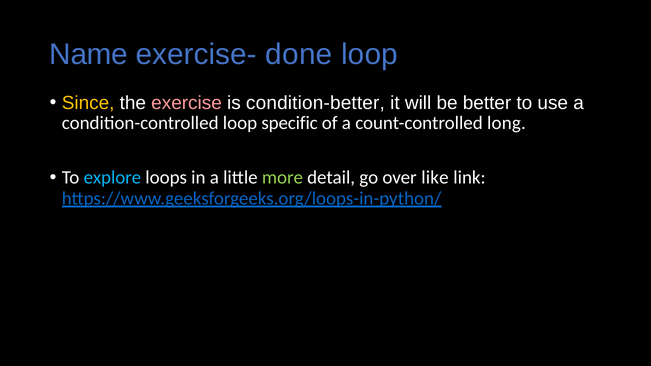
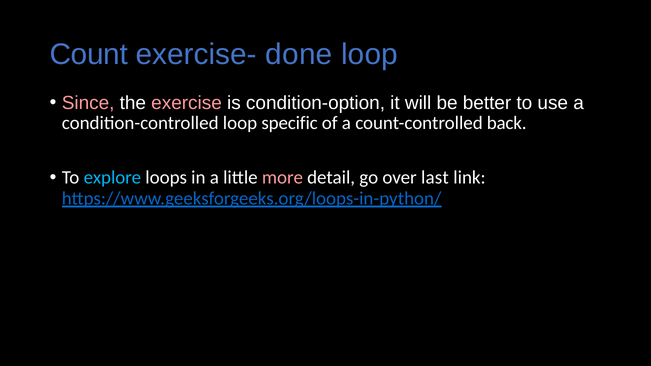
Name: Name -> Count (89, 55)
Since colour: yellow -> pink (88, 103)
condition-better: condition-better -> condition-option (316, 103)
long: long -> back (507, 123)
more colour: light green -> pink (282, 178)
like: like -> last (435, 178)
